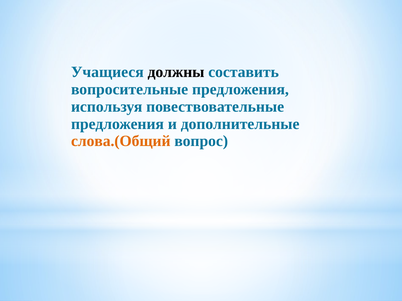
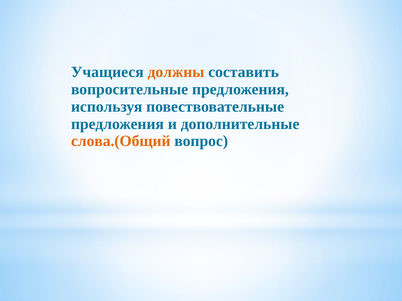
должны colour: black -> orange (176, 72)
